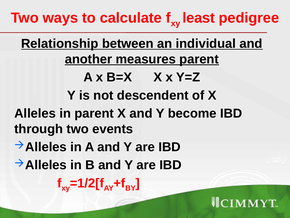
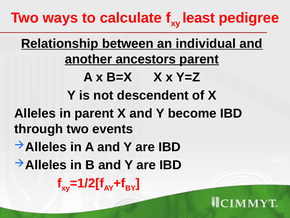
measures: measures -> ancestors (146, 59)
